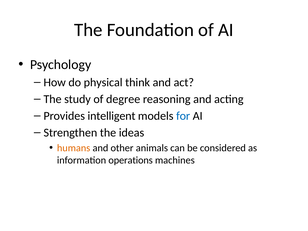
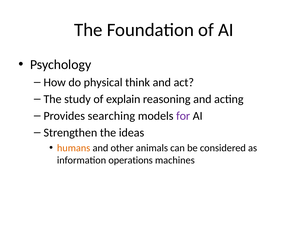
degree: degree -> explain (123, 99)
intelligent: intelligent -> searching (111, 116)
for colour: blue -> purple (183, 116)
